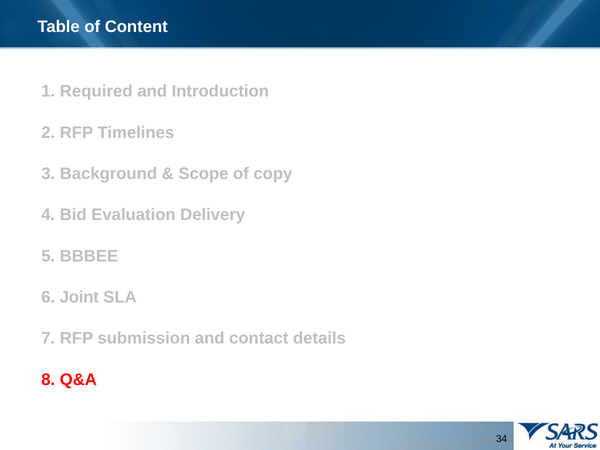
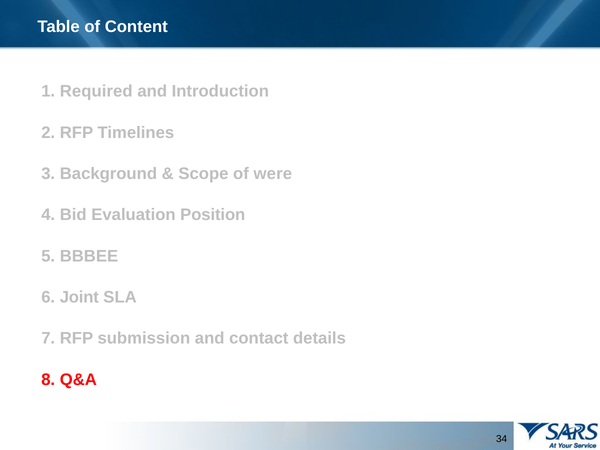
copy: copy -> were (273, 174)
Delivery: Delivery -> Position (213, 215)
